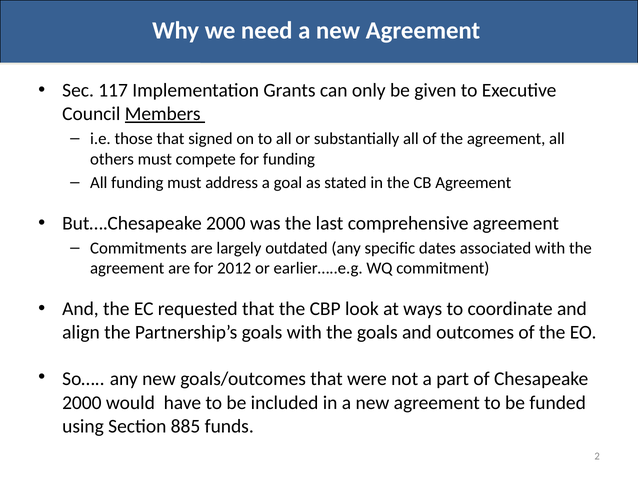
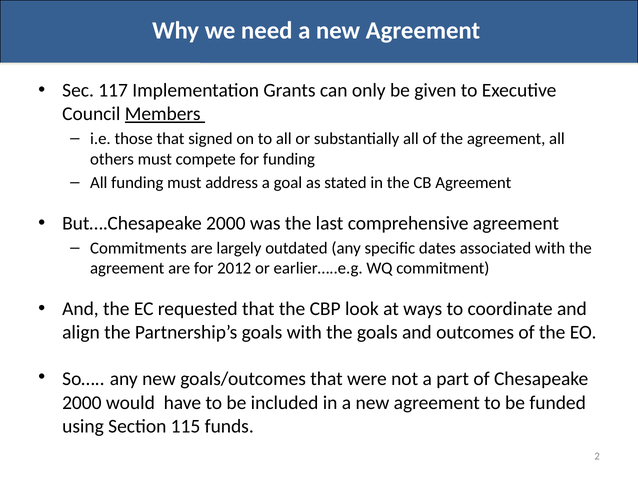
885: 885 -> 115 (186, 427)
